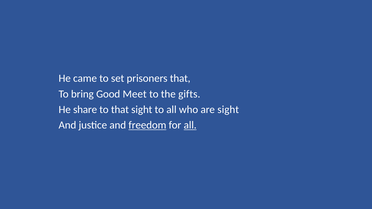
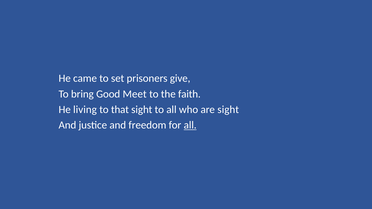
prisoners that: that -> give (180, 79)
gifts: gifts -> faith (189, 94)
share: share -> living (85, 110)
freedom underline: present -> none (147, 125)
